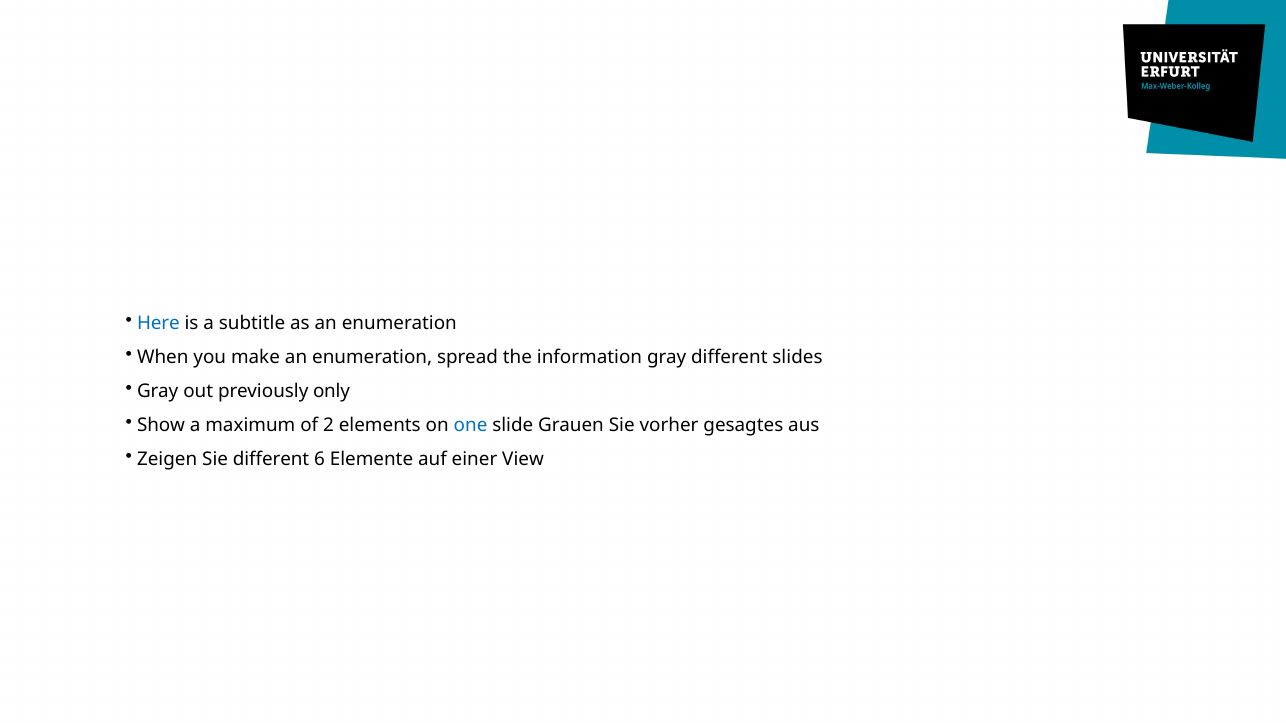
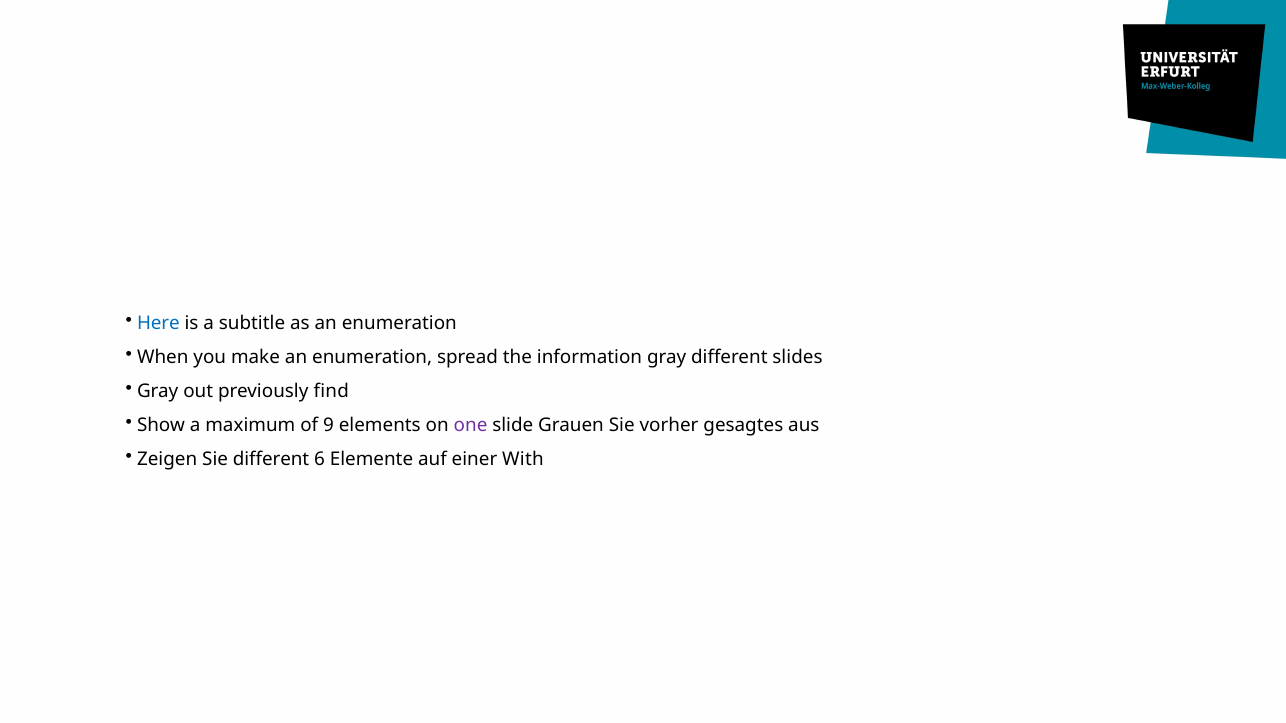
only: only -> find (331, 392)
2: 2 -> 9 (328, 426)
one colour: blue -> purple (471, 426)
View: View -> With (523, 460)
